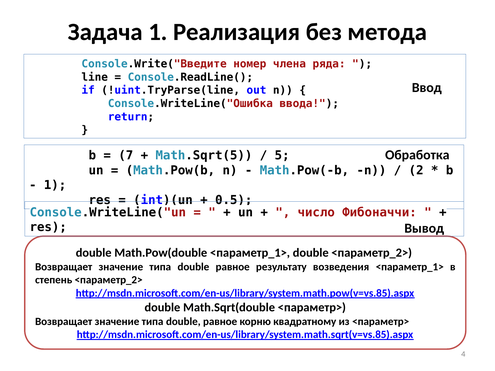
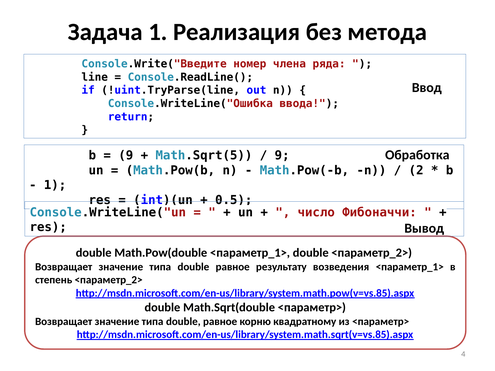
7: 7 -> 9 (126, 156)
5: 5 -> 9 (282, 156)
